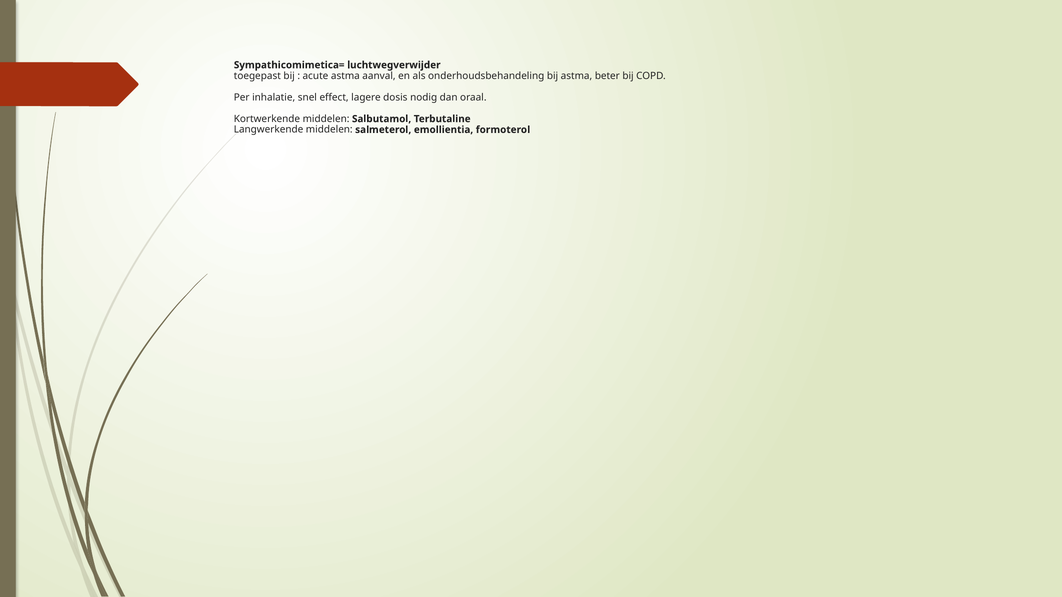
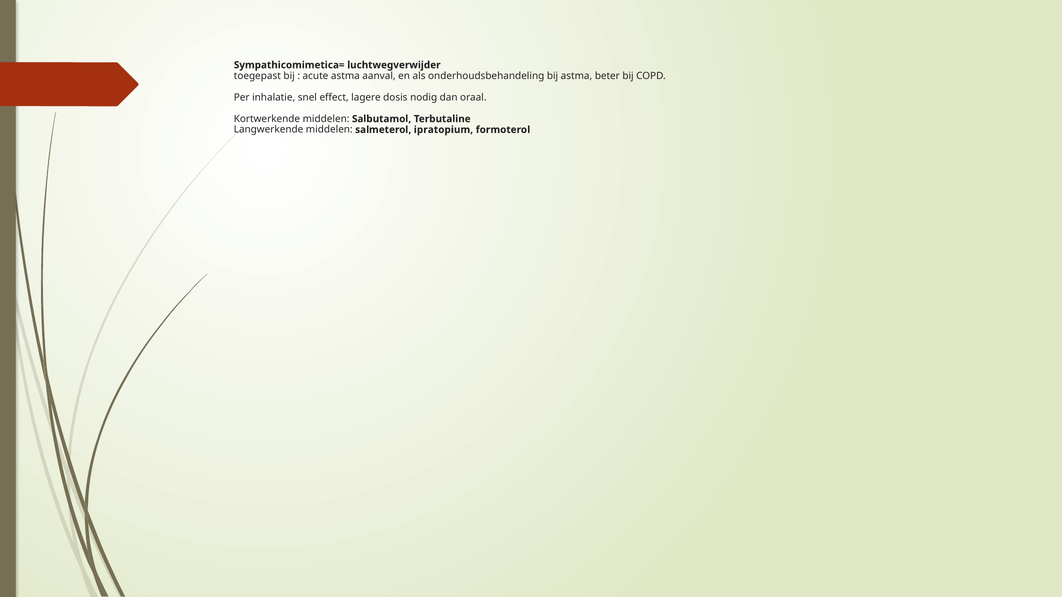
emollientia: emollientia -> ipratopium (443, 130)
